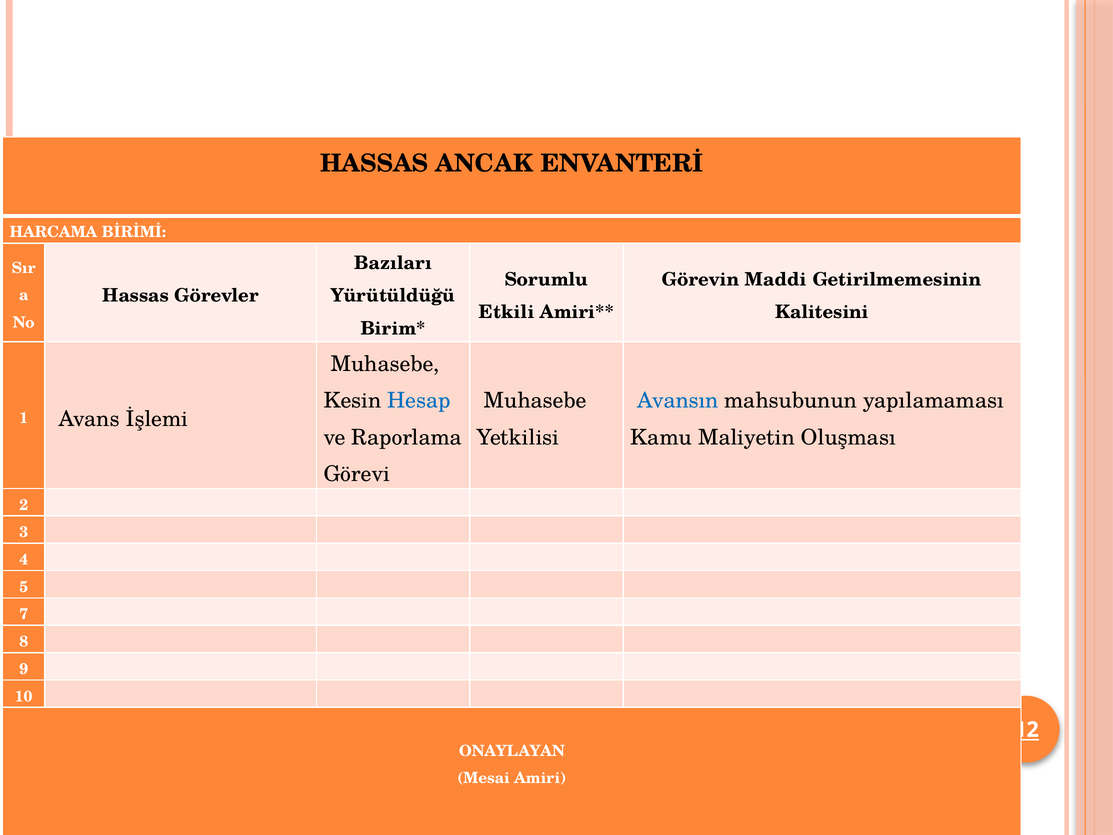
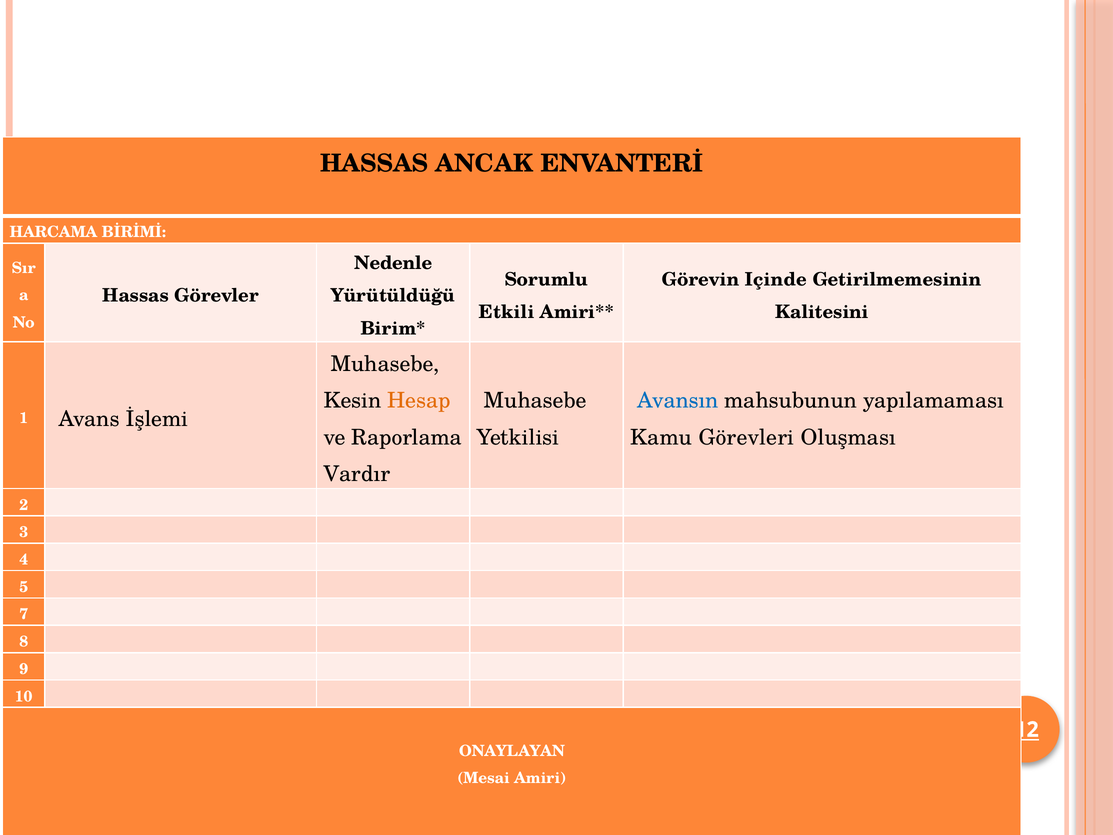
Bazıları: Bazıları -> Nedenle (393, 263)
Maddi: Maddi -> Içinde (776, 279)
Hesap colour: blue -> orange (419, 401)
Maliyetin: Maliyetin -> Görevleri (746, 437)
Görevi: Görevi -> Vardır (357, 474)
